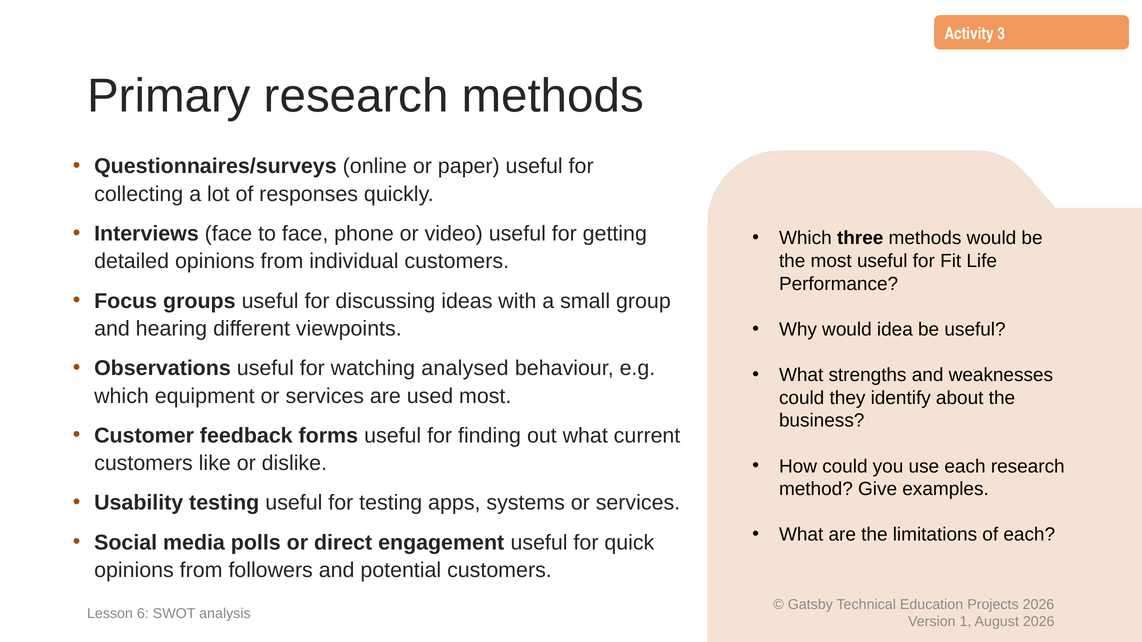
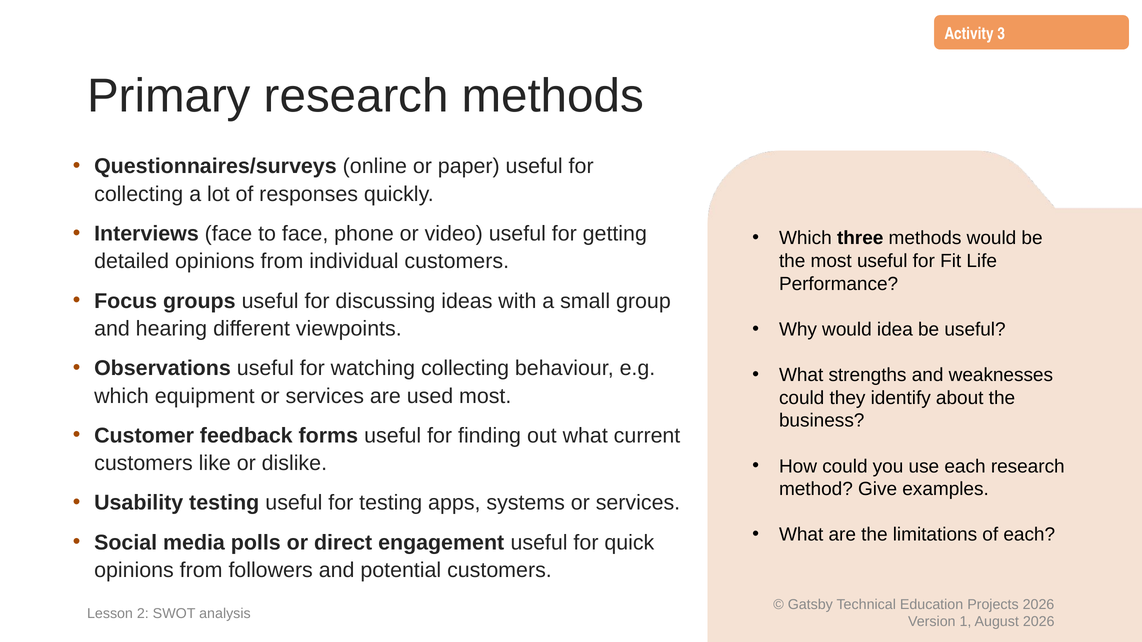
watching analysed: analysed -> collecting (465, 368)
6: 6 -> 2 (143, 614)
